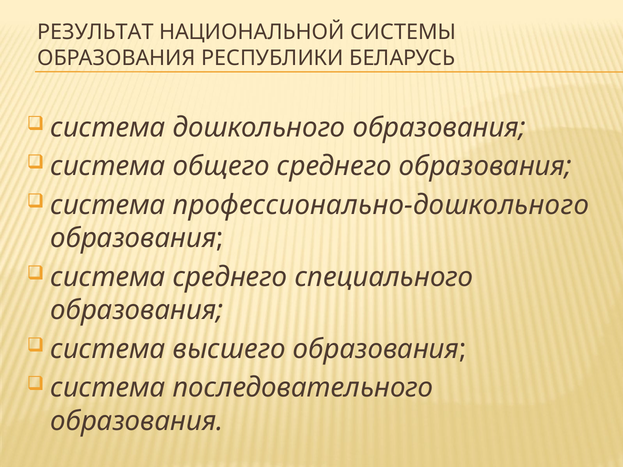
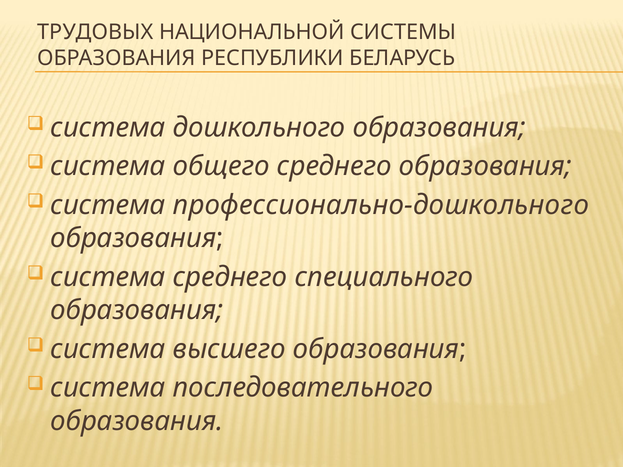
РЕЗУЛЬТАТ: РЕЗУЛЬТАТ -> ТРУДОВЫХ (95, 32)
